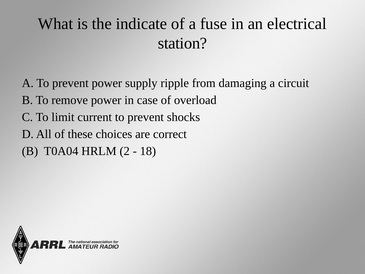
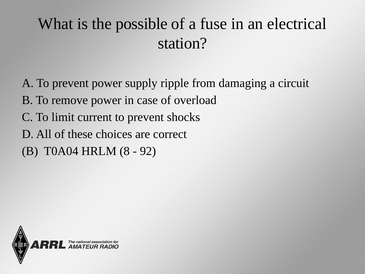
indicate: indicate -> possible (142, 24)
2: 2 -> 8 (125, 151)
18: 18 -> 92 (148, 151)
